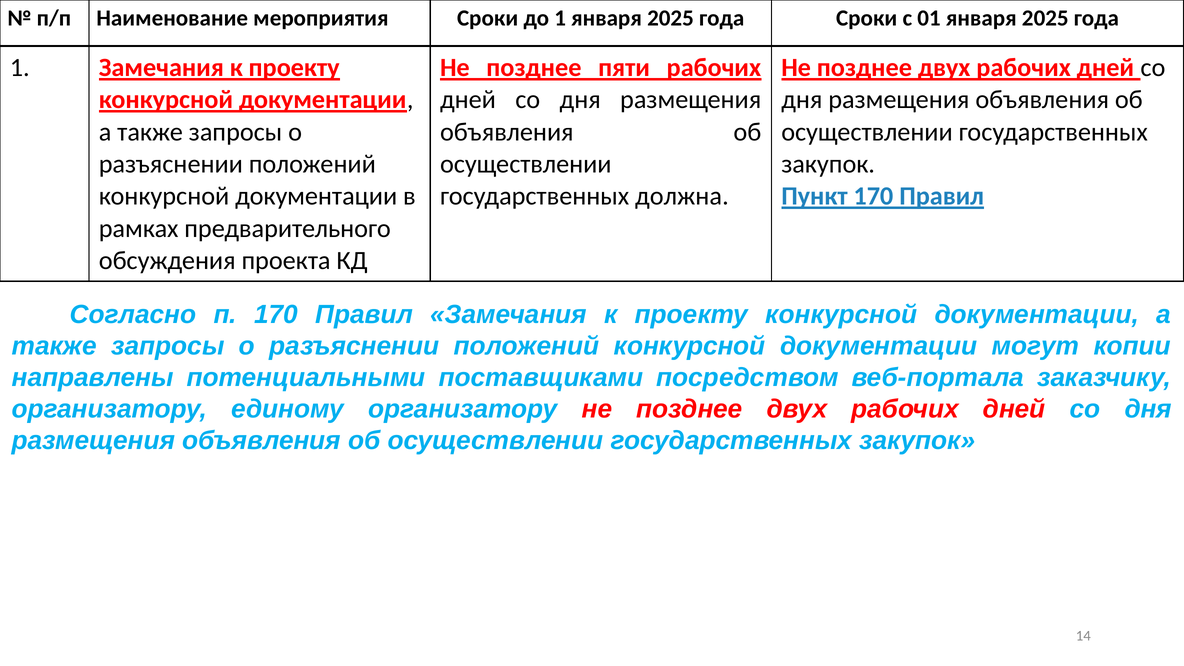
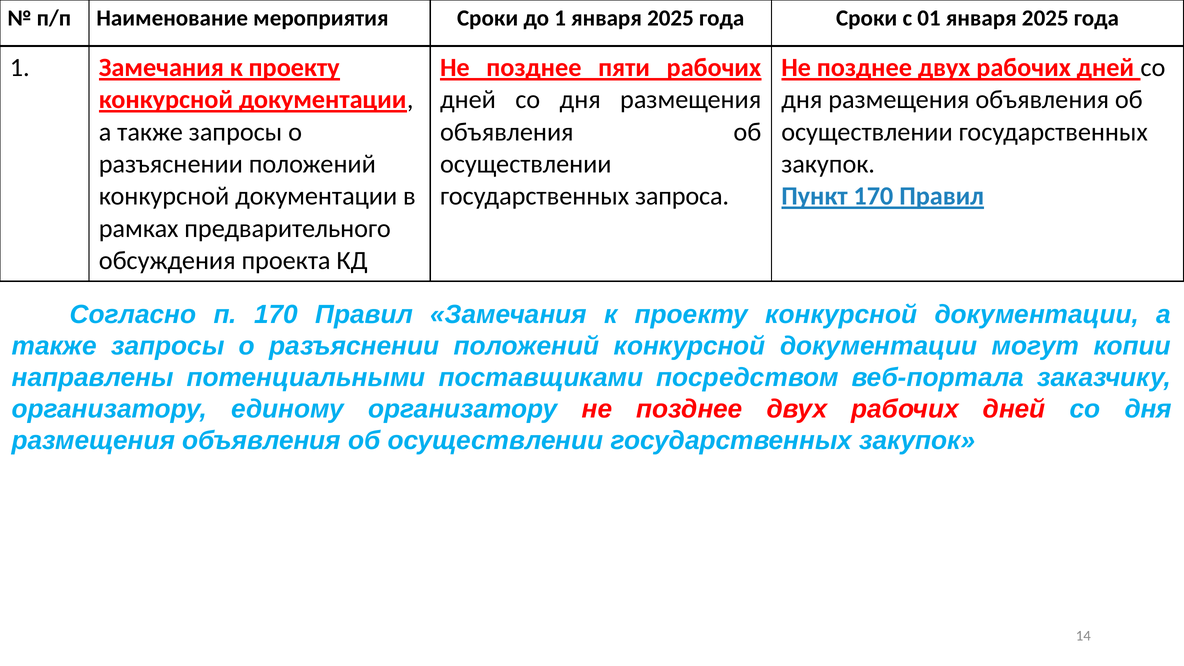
должна: должна -> запроса (682, 196)
